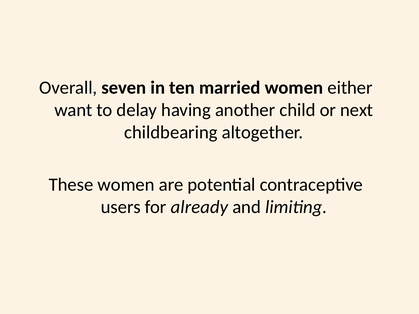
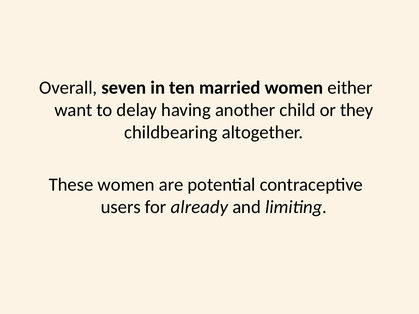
next: next -> they (357, 110)
